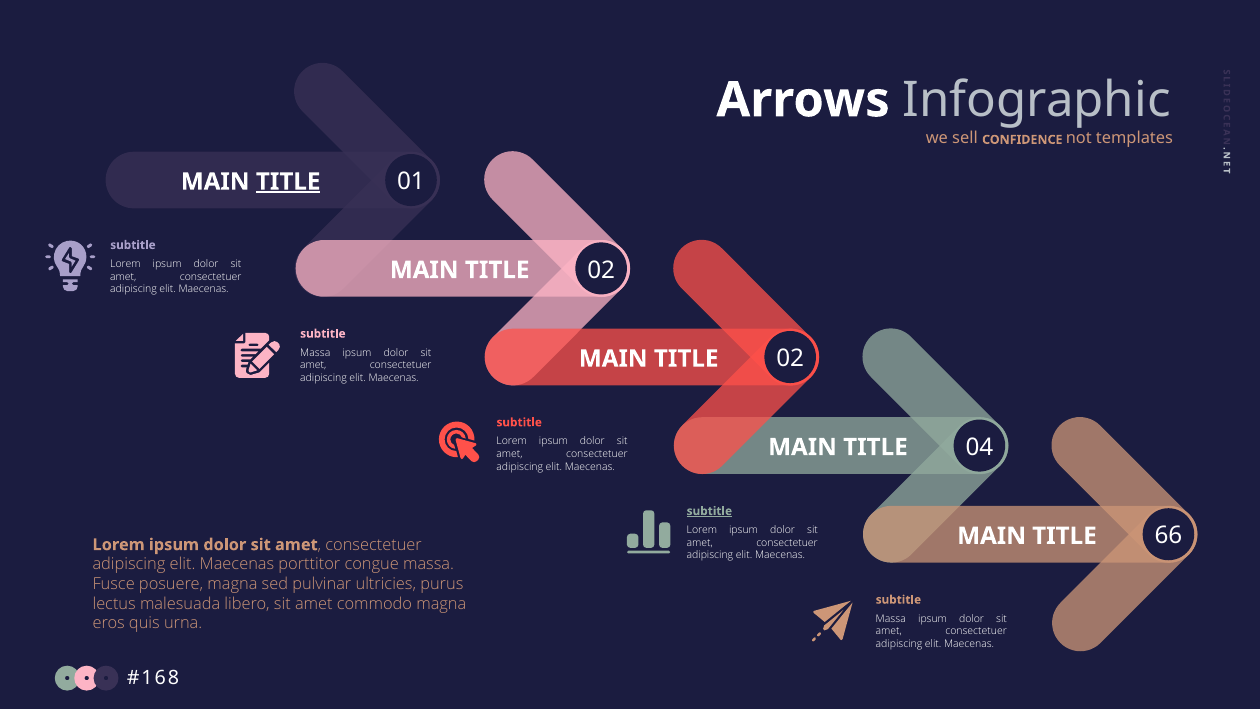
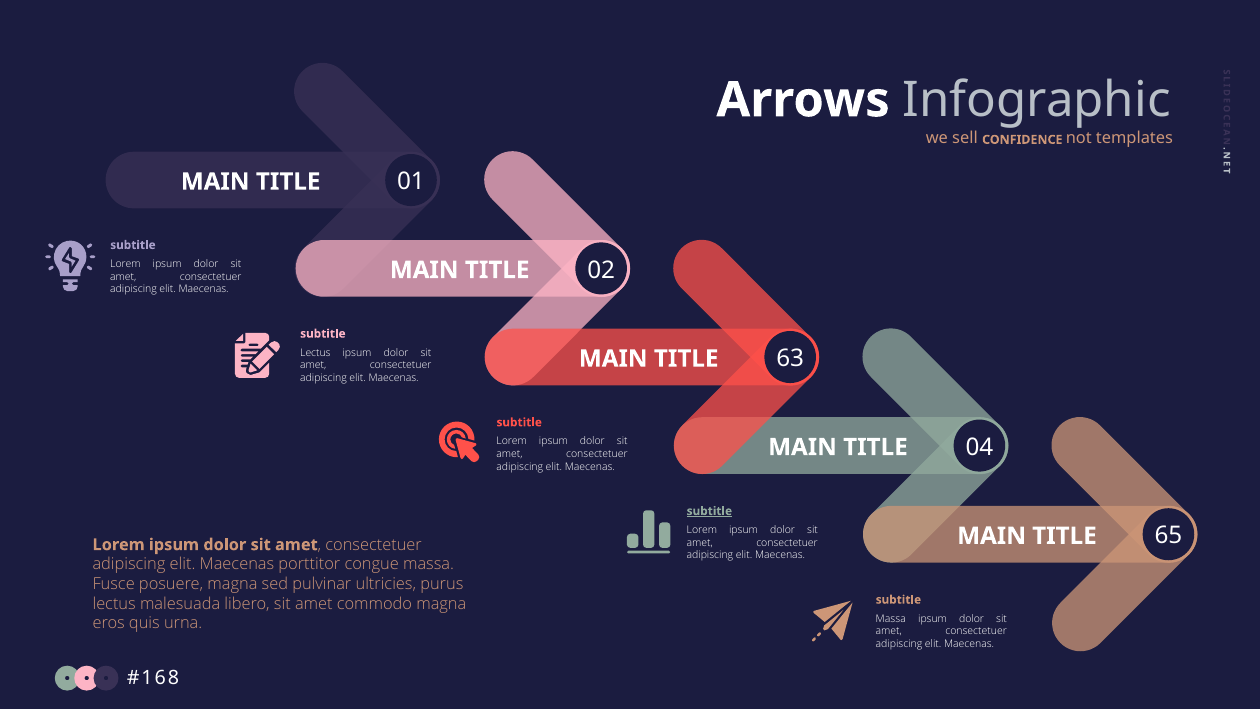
TITLE underline: present -> none (288, 182)
Massa: Massa -> Lectus (315, 353)
02: 02 -> 63 (790, 359)
66: 66 -> 65 (1168, 536)
